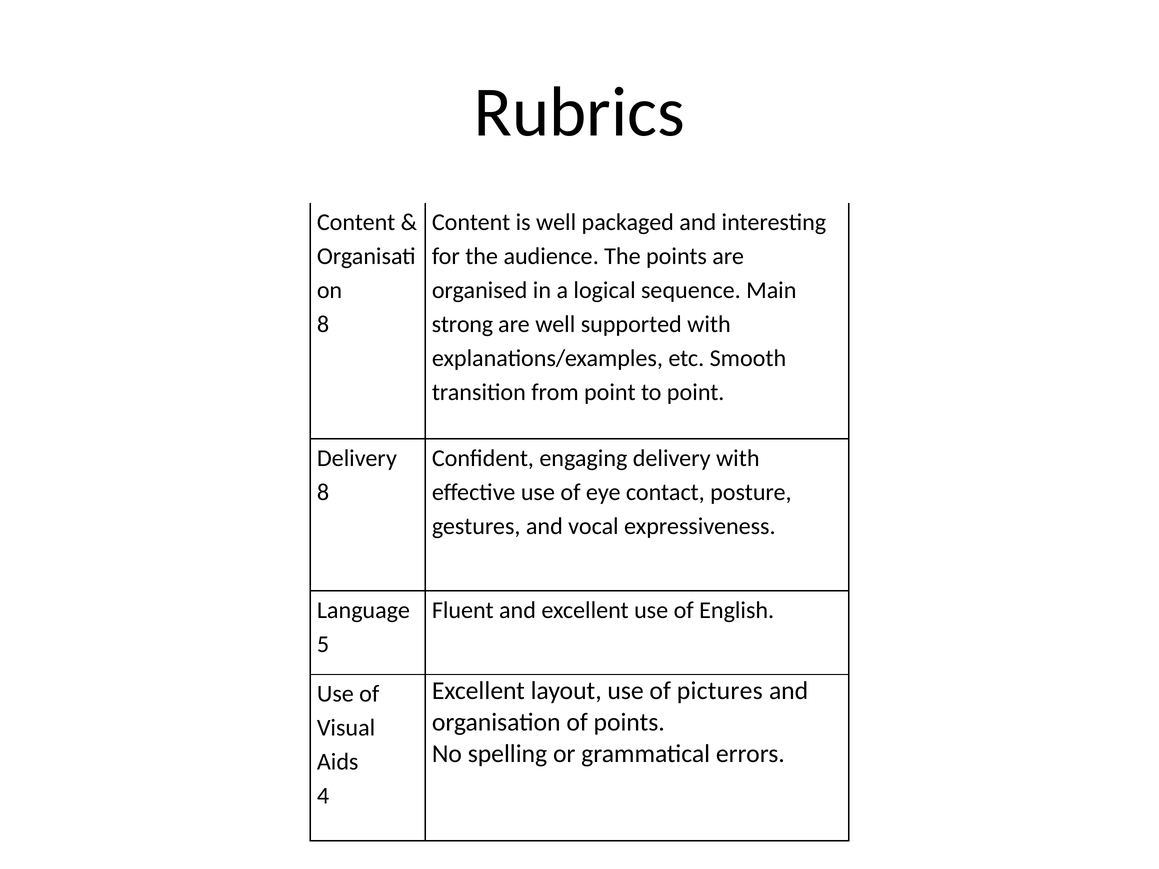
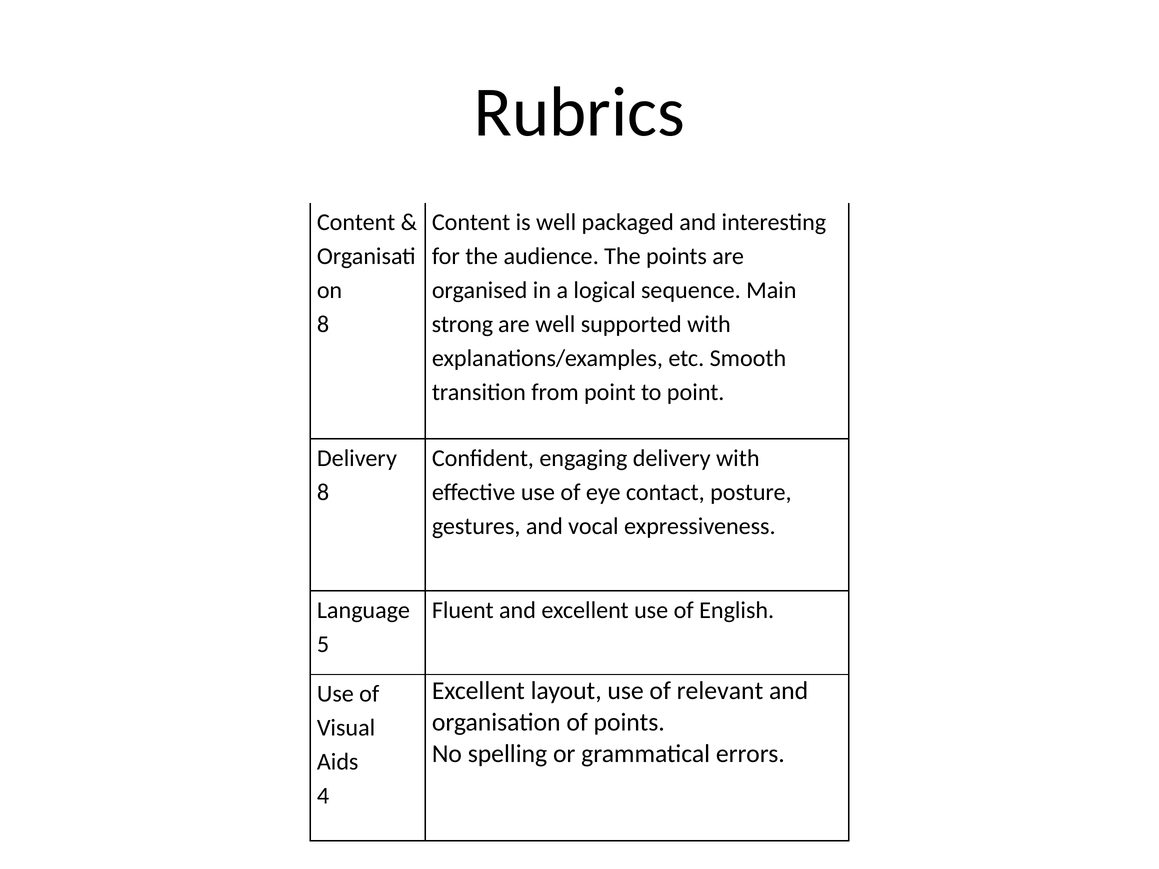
pictures: pictures -> relevant (720, 691)
